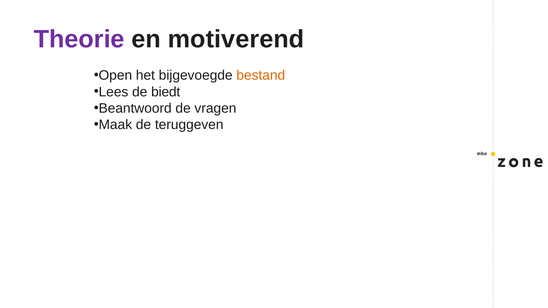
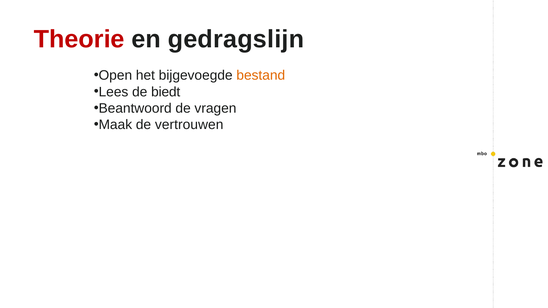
Theorie colour: purple -> red (79, 39)
motiverend: motiverend -> gedragslijn (236, 39)
teruggeven: teruggeven -> vertrouwen (189, 125)
